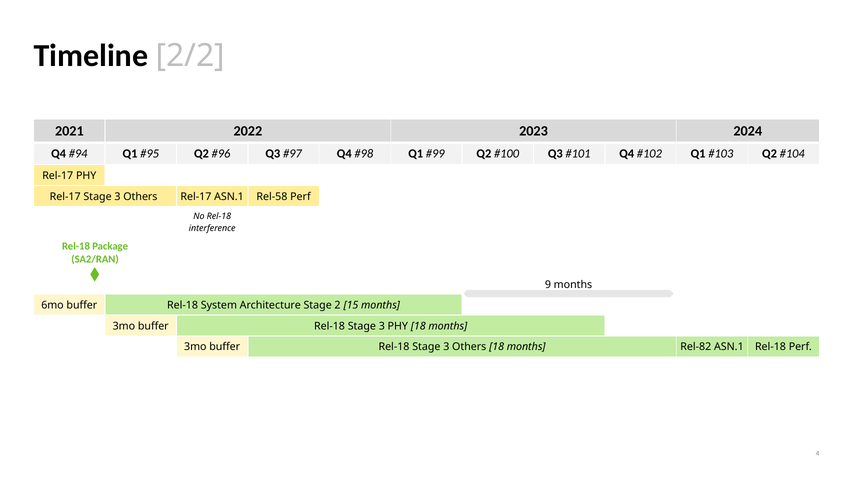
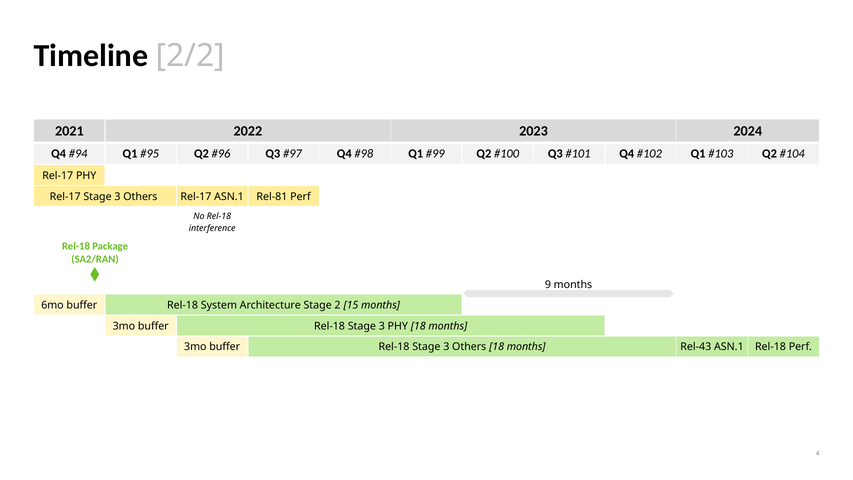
Rel-58: Rel-58 -> Rel-81 (272, 196)
Rel-82: Rel-82 -> Rel-43 (696, 347)
